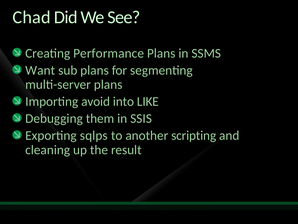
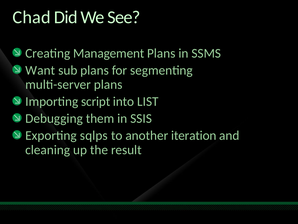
Performance: Performance -> Management (109, 53)
avoid: avoid -> script (96, 101)
LIKE: LIKE -> LIST (148, 101)
scripting: scripting -> iteration (194, 135)
